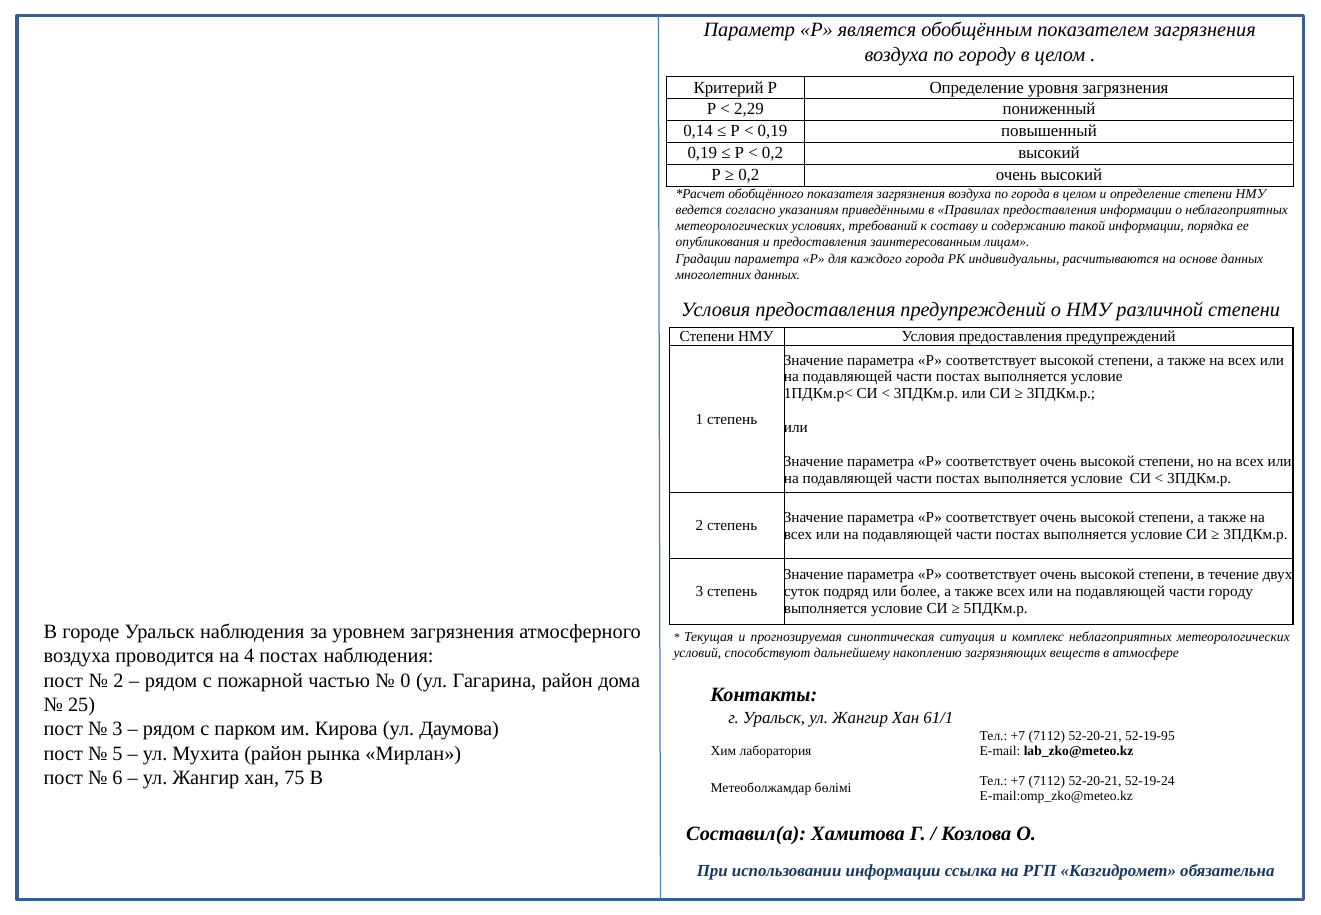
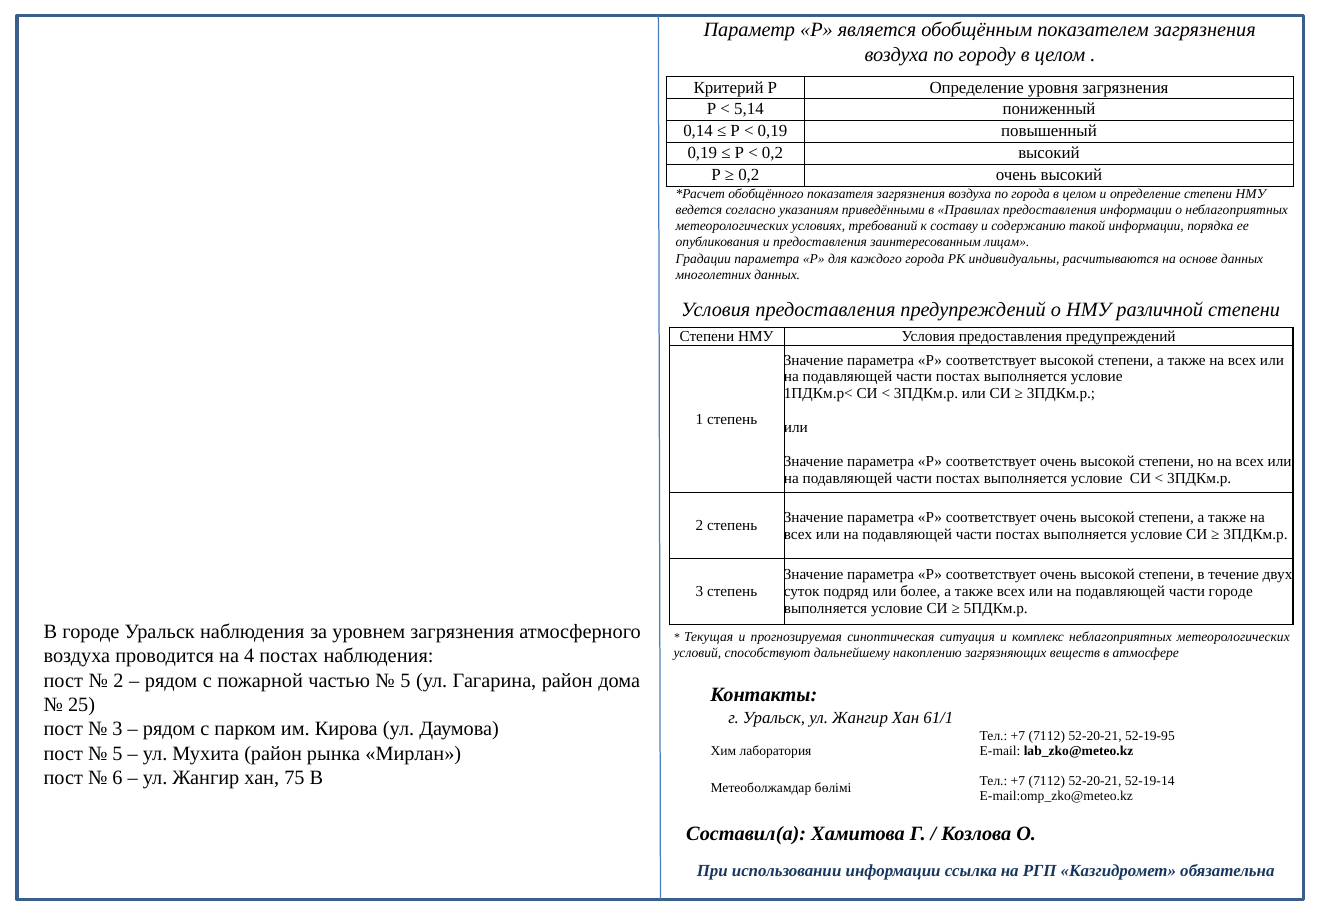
2,29: 2,29 -> 5,14 (749, 109)
части городу: городу -> городе (1231, 591)
0: 0 -> 5 (405, 680)
52-19-24: 52-19-24 -> 52-19-14 (1150, 780)
